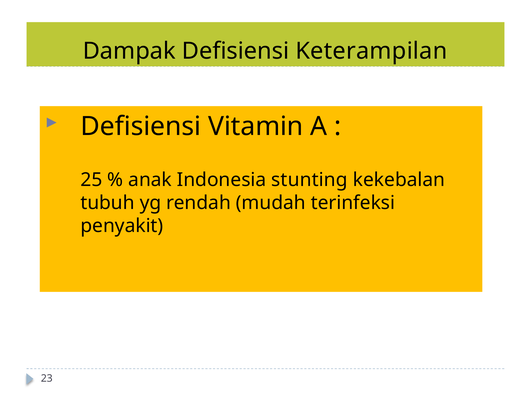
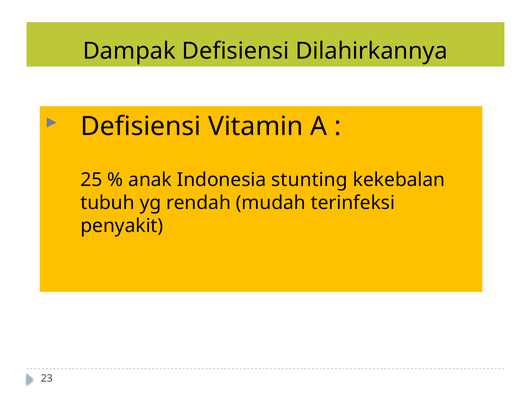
Keterampilan: Keterampilan -> Dilahirkannya (372, 51)
